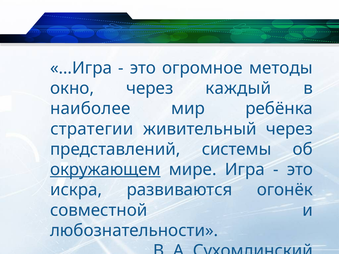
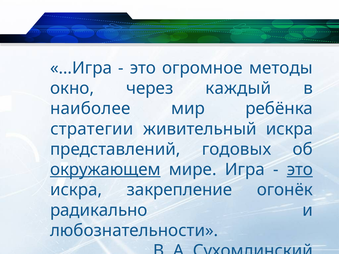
живительный через: через -> искра (289, 129)
системы: системы -> годовых (236, 149)
это underline: none -> present (300, 170)
развиваются: развиваются -> закрепление (179, 190)
совместной: совместной -> радикально (99, 210)
